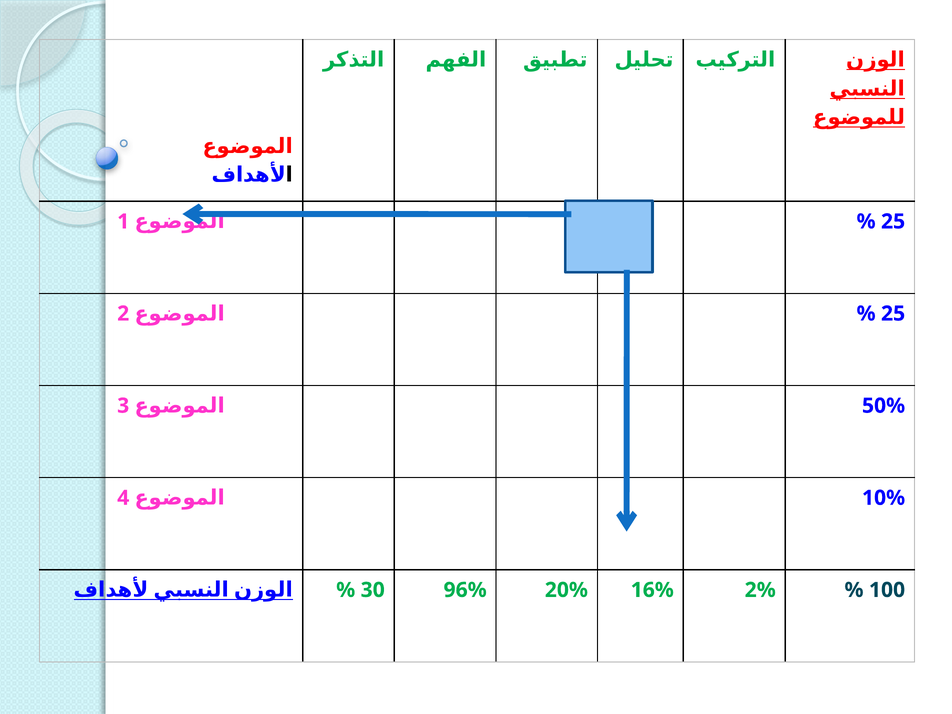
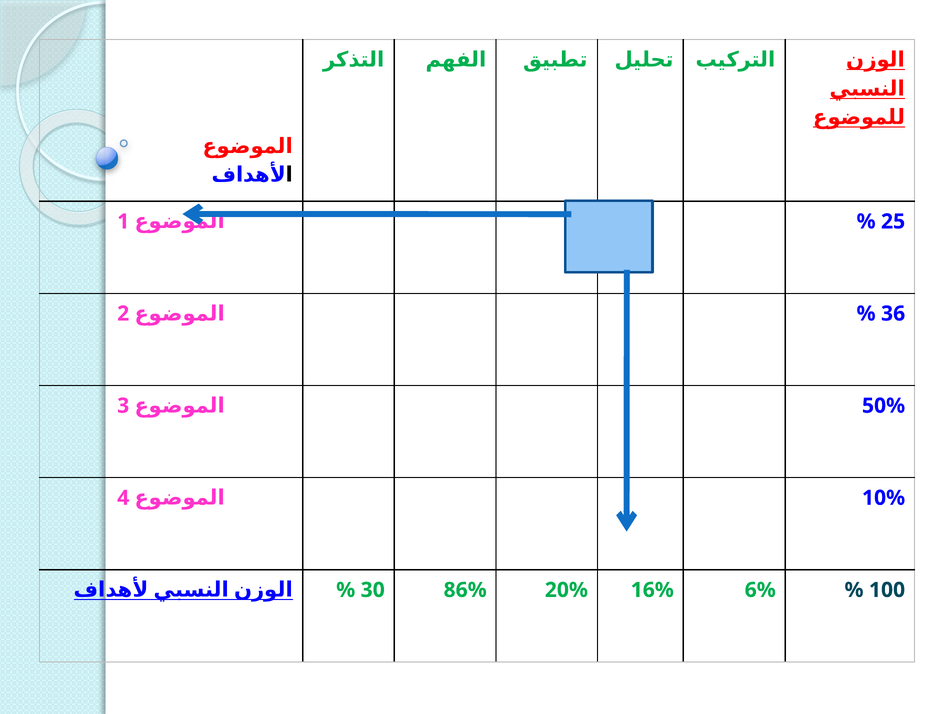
2 25: 25 -> 36 (893, 314)
96%: 96% -> 86% (465, 590)
2%: 2% -> 6% (760, 590)
